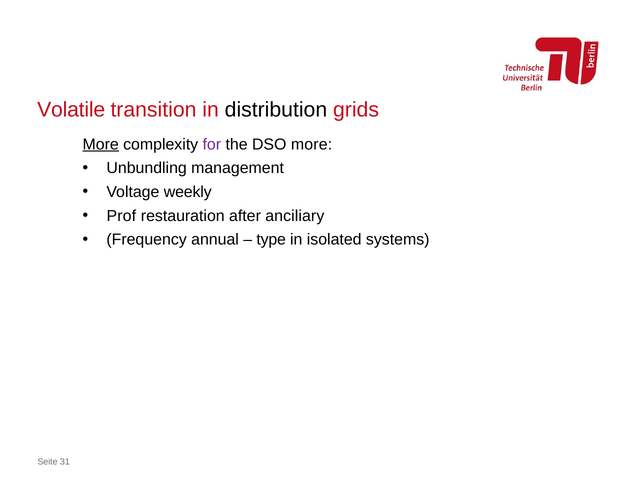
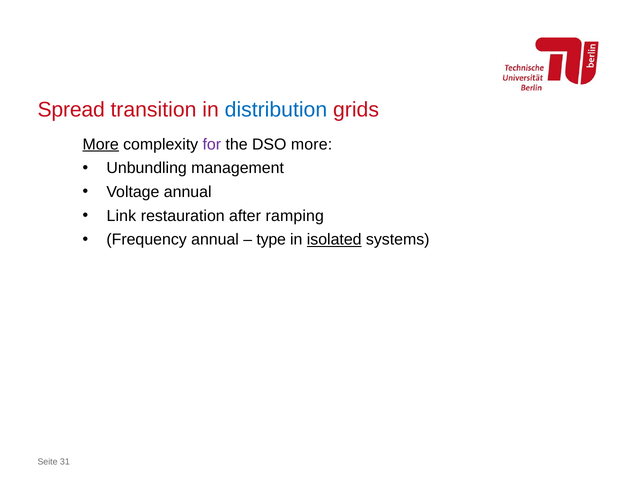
Volatile: Volatile -> Spread (71, 110)
distribution colour: black -> blue (276, 110)
Voltage weekly: weekly -> annual (188, 192)
Prof: Prof -> Link (121, 216)
anciliary: anciliary -> ramping (295, 216)
isolated underline: none -> present (334, 240)
